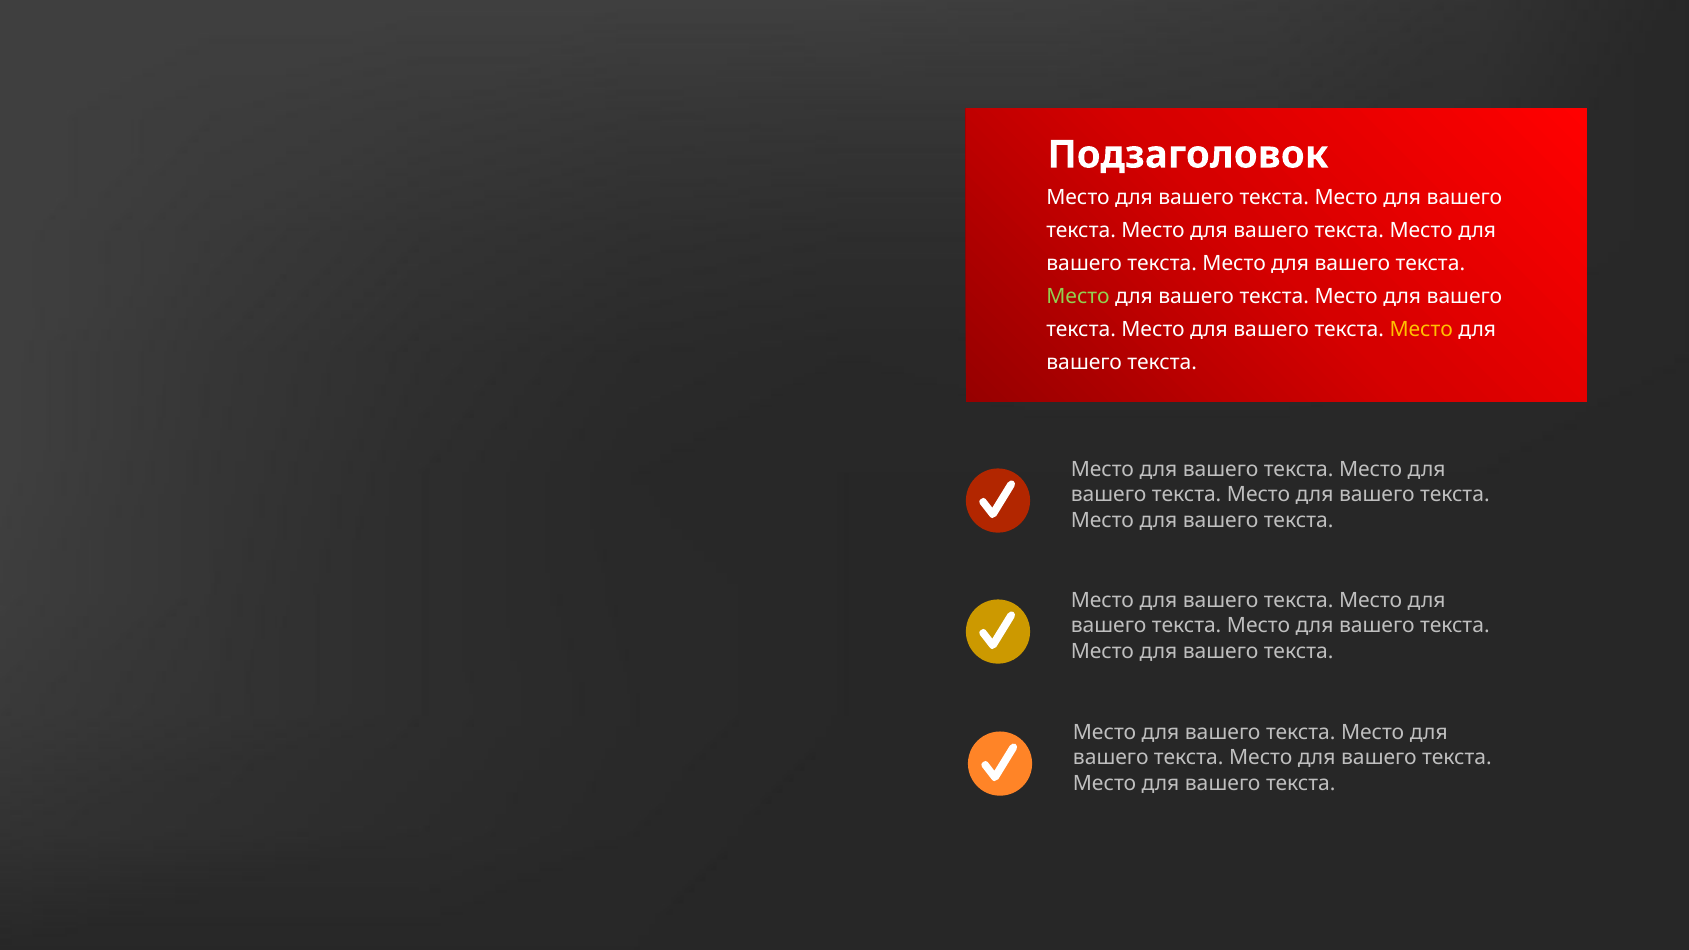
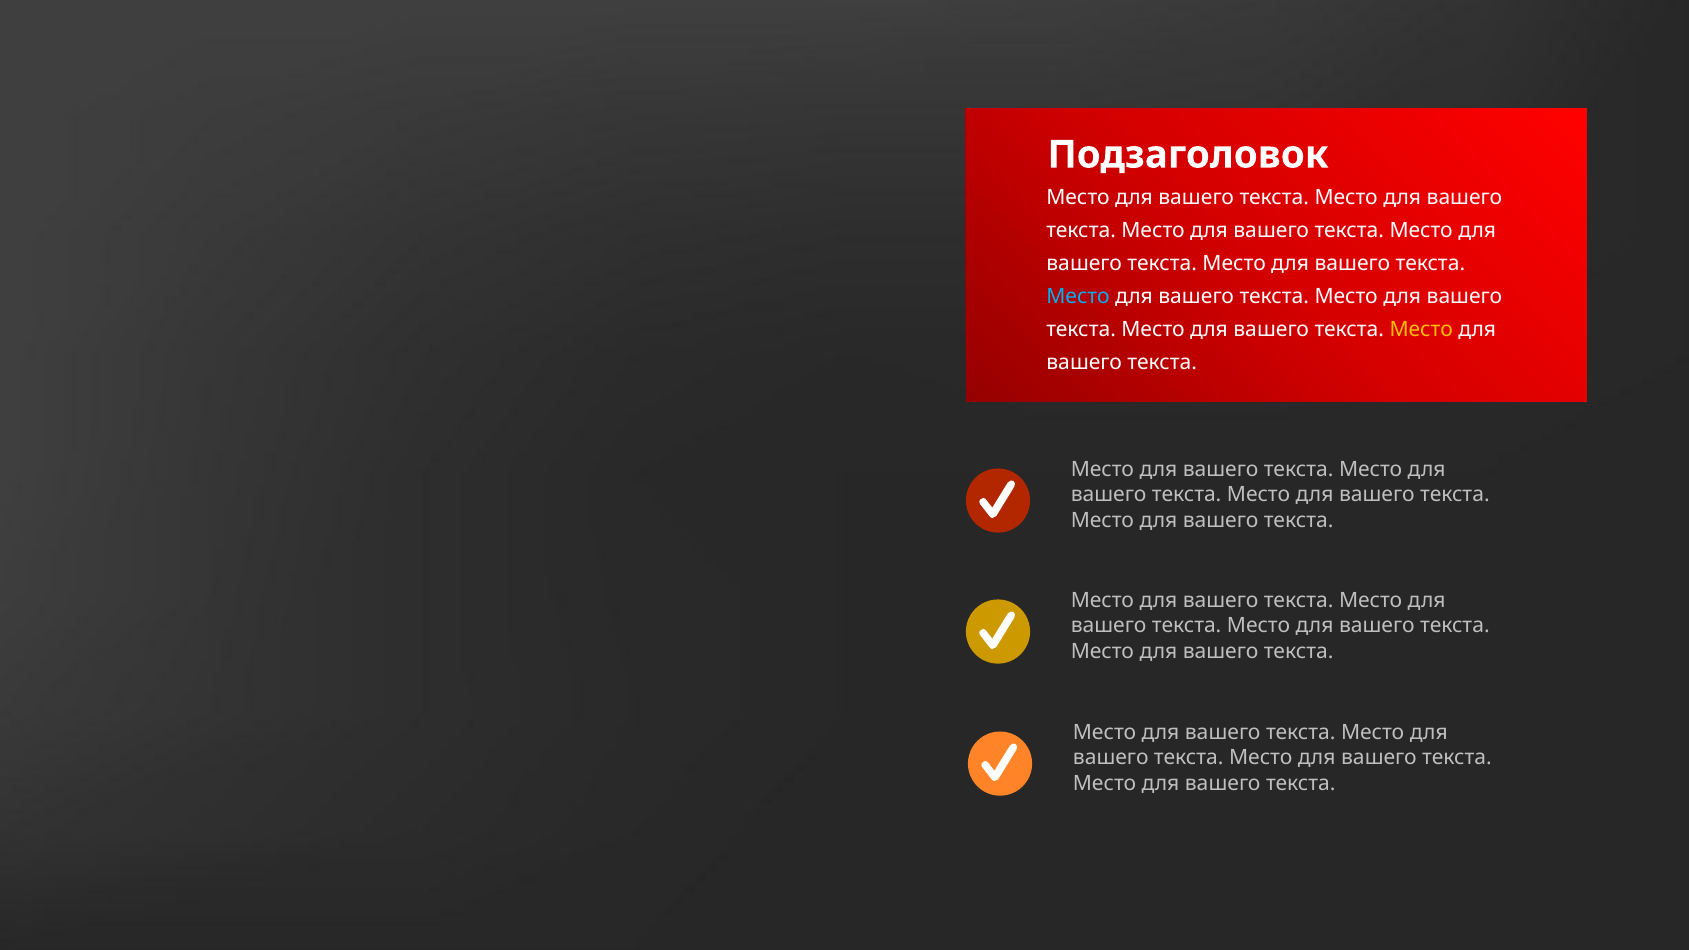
Место colour: light green -> light blue (1078, 296)
